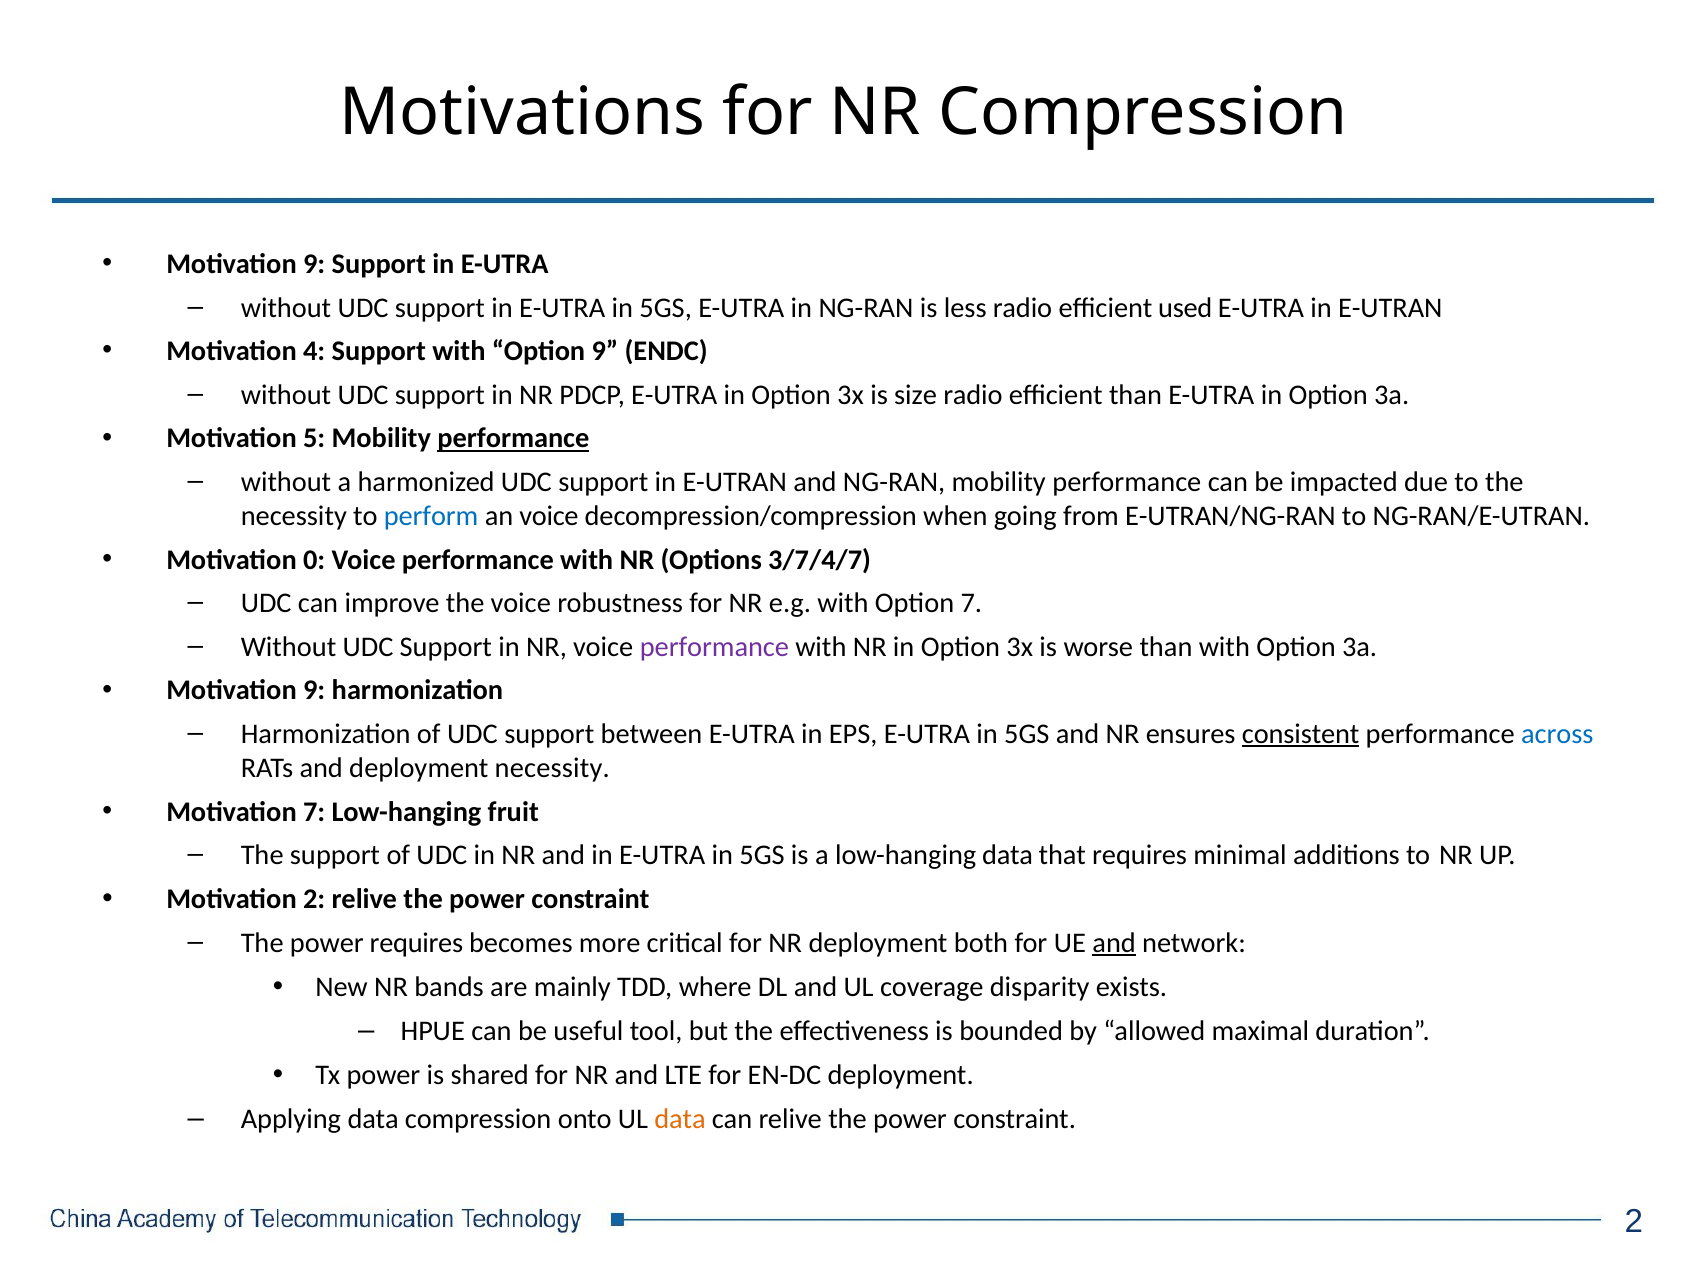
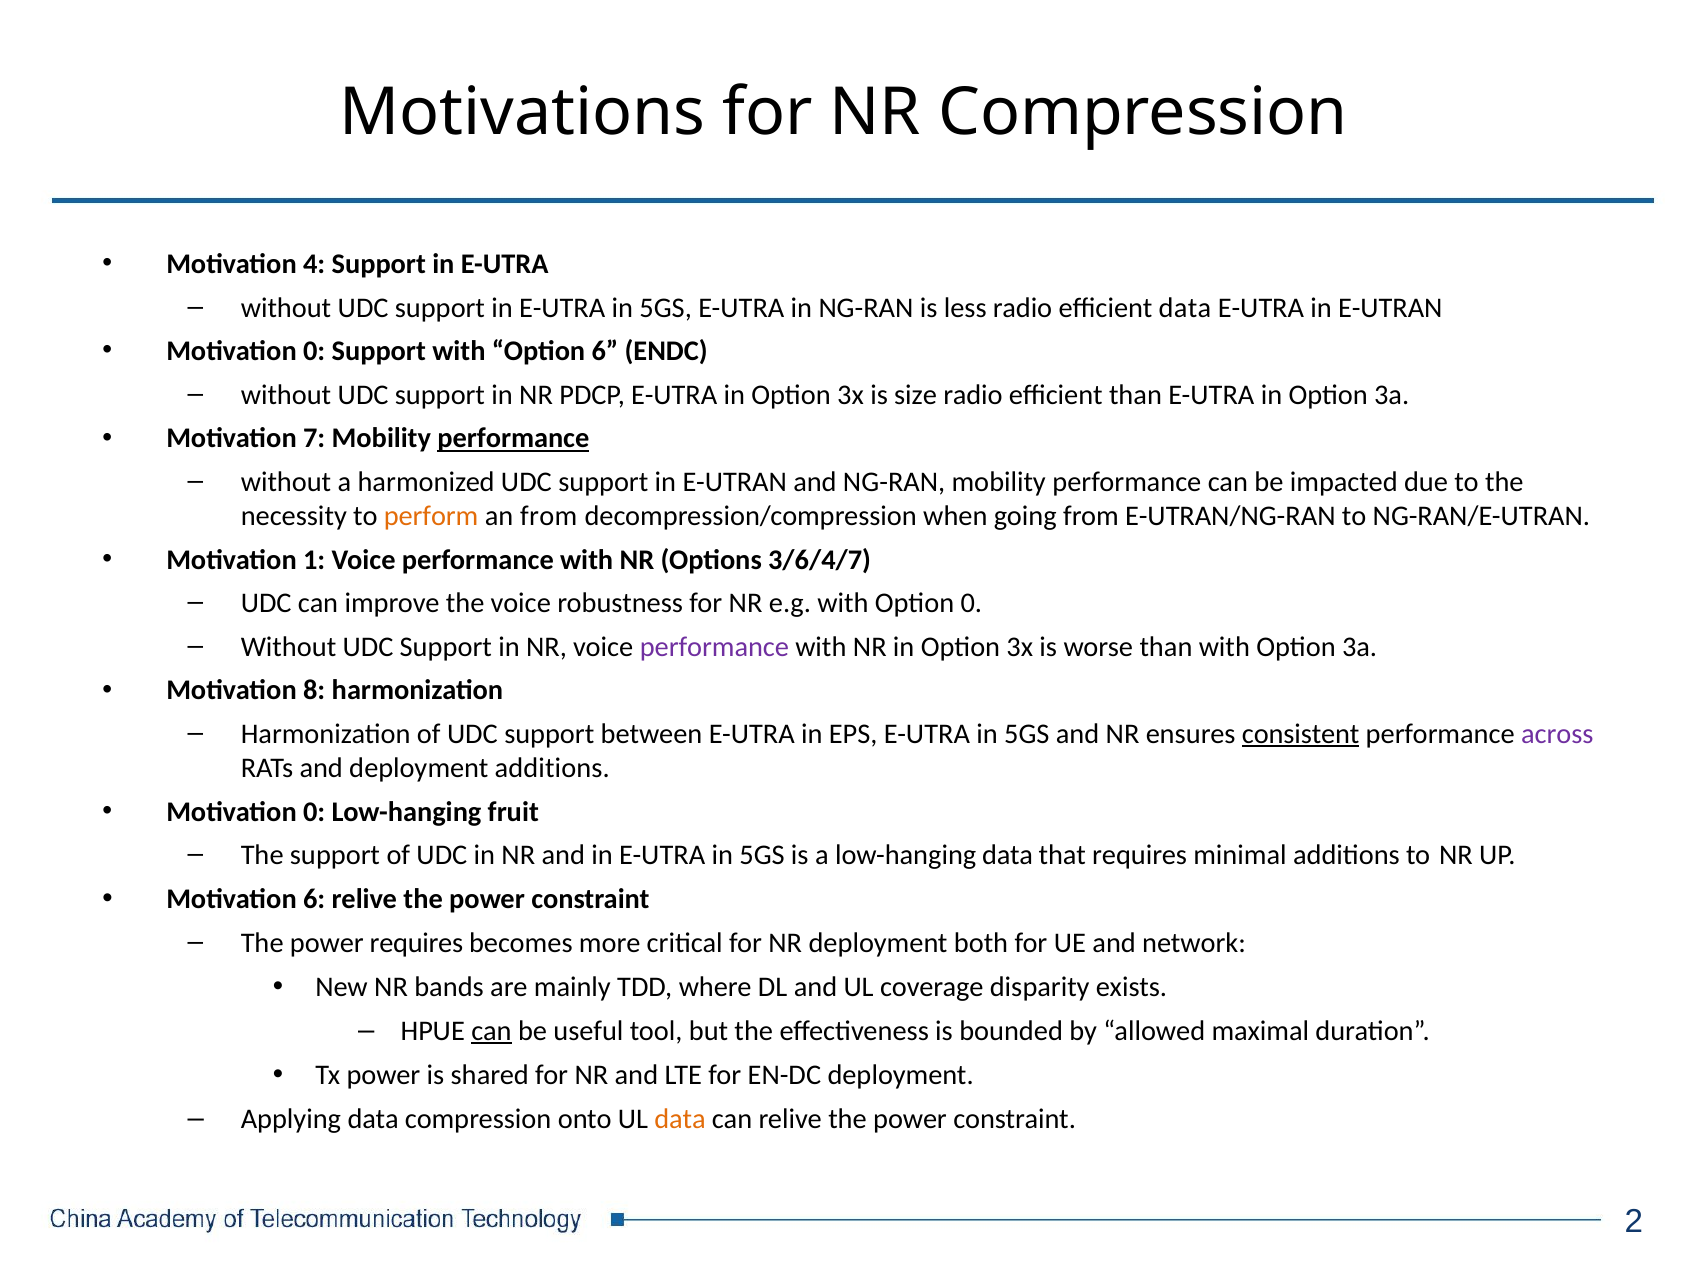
9: 9 -> 4 (314, 264)
efficient used: used -> data (1185, 308)
4: 4 -> 0 (314, 351)
Option 9: 9 -> 6 (605, 351)
5: 5 -> 7 (314, 438)
perform colour: blue -> orange (431, 516)
an voice: voice -> from (549, 516)
0: 0 -> 1 (314, 560)
3/7/4/7: 3/7/4/7 -> 3/6/4/7 (820, 560)
Option 7: 7 -> 0 (971, 603)
9: 9 -> 8 (314, 690)
across colour: blue -> purple (1557, 734)
deployment necessity: necessity -> additions (552, 768)
7: 7 -> 0 (314, 812)
Motivation 2: 2 -> 6 (314, 899)
and underline: present -> none (1114, 943)
can underline: none -> present (491, 1031)
